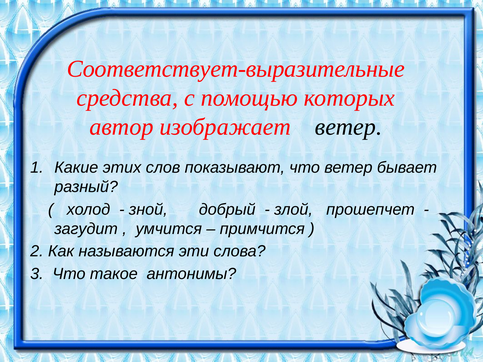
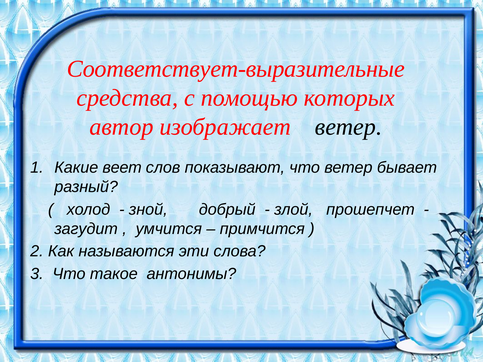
этих: этих -> веет (122, 168)
